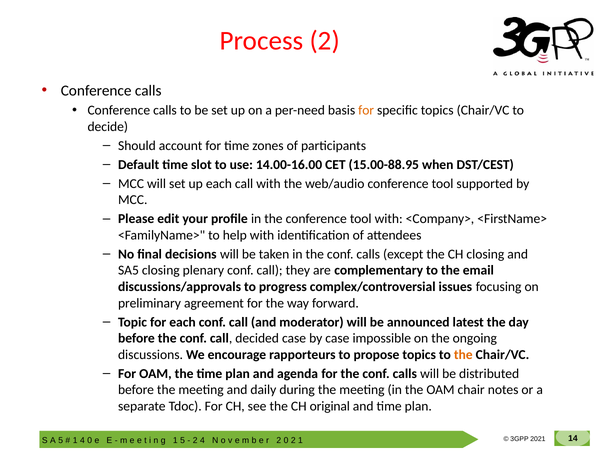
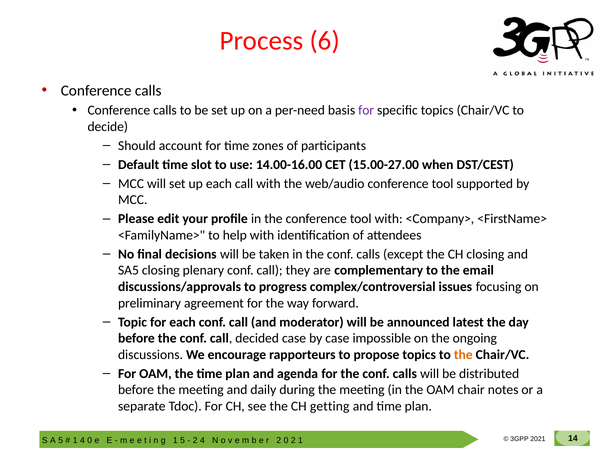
Process 2: 2 -> 6 (325, 41)
for colour: orange -> purple (366, 110)
15.00-88.95: 15.00-88.95 -> 15.00-27.00 (384, 165)
original: original -> getting (330, 406)
